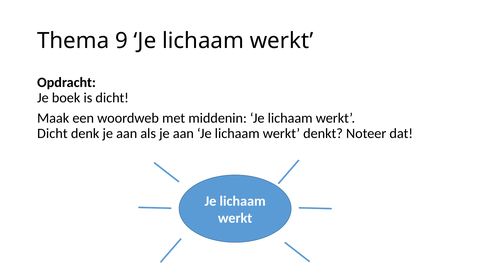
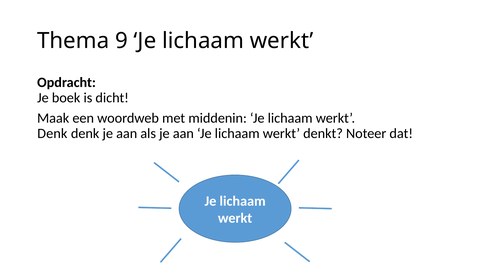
Dicht: Dicht -> Denk (52, 133)
